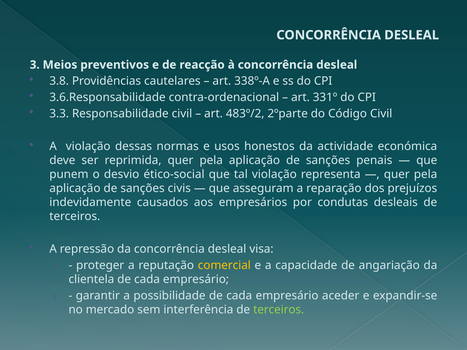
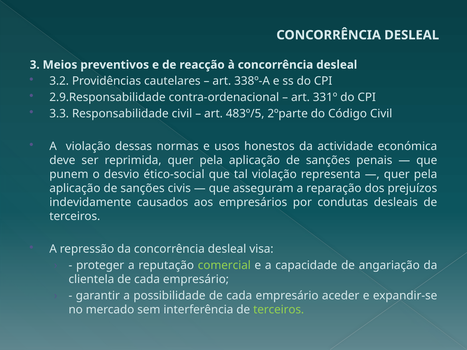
3.8: 3.8 -> 3.2 (59, 81)
3.6.Responsabilidade: 3.6.Responsabilidade -> 2.9.Responsabilidade (108, 98)
483º/2: 483º/2 -> 483º/5 (245, 114)
comercial colour: yellow -> light green (224, 266)
